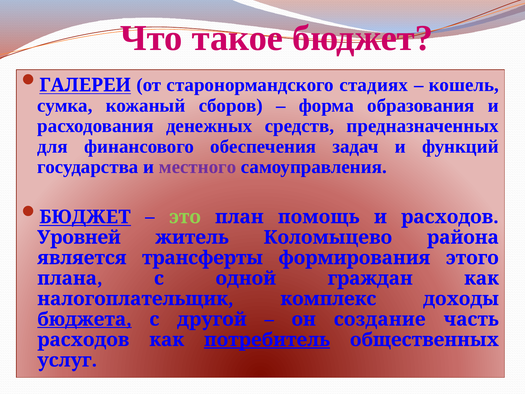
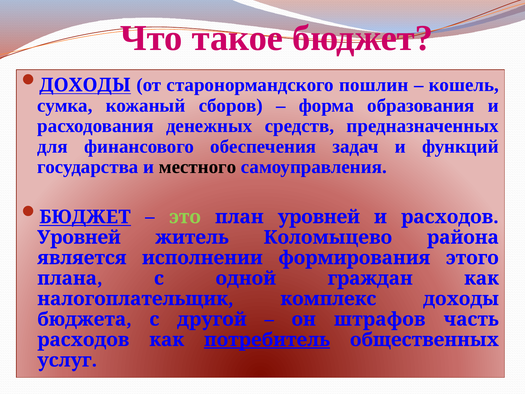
ГАЛЕРЕИ: ГАЛЕРЕИ -> ДОХОДЫ (85, 85)
стадиях: стадиях -> пошлин (374, 85)
местного colour: purple -> black (198, 167)
план помощь: помощь -> уровней (319, 217)
трансферты: трансферты -> исполнении (202, 258)
бюджета underline: present -> none (85, 319)
создание: создание -> штрафов (380, 319)
